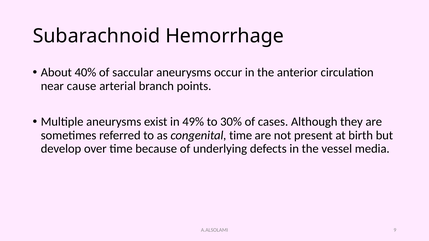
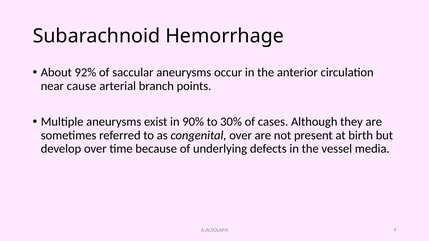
40%: 40% -> 92% (85, 73)
49%: 49% -> 90% (193, 122)
congenital time: time -> over (241, 136)
